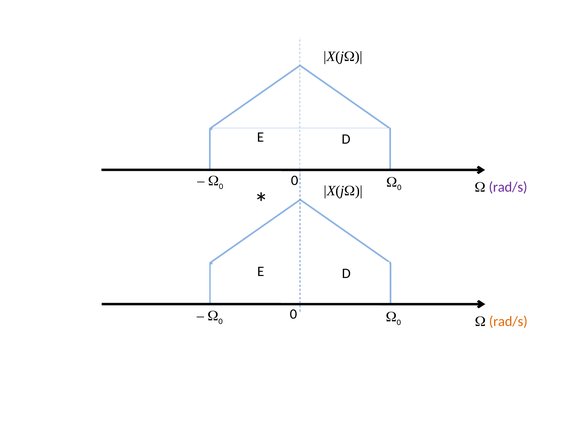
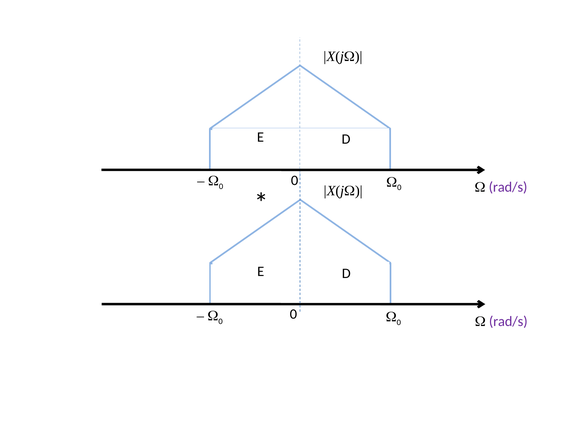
rad/s colour: orange -> purple (508, 321)
